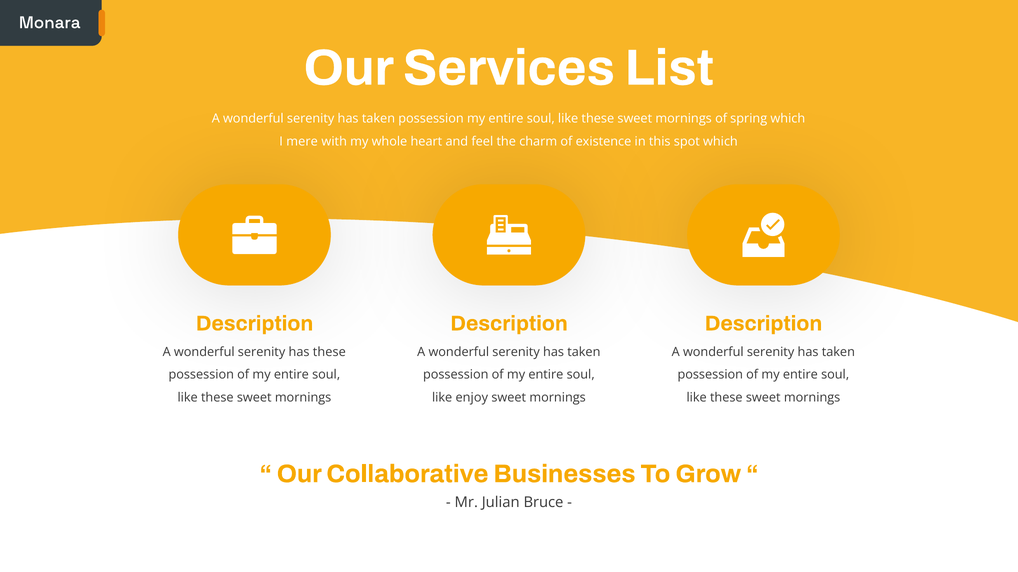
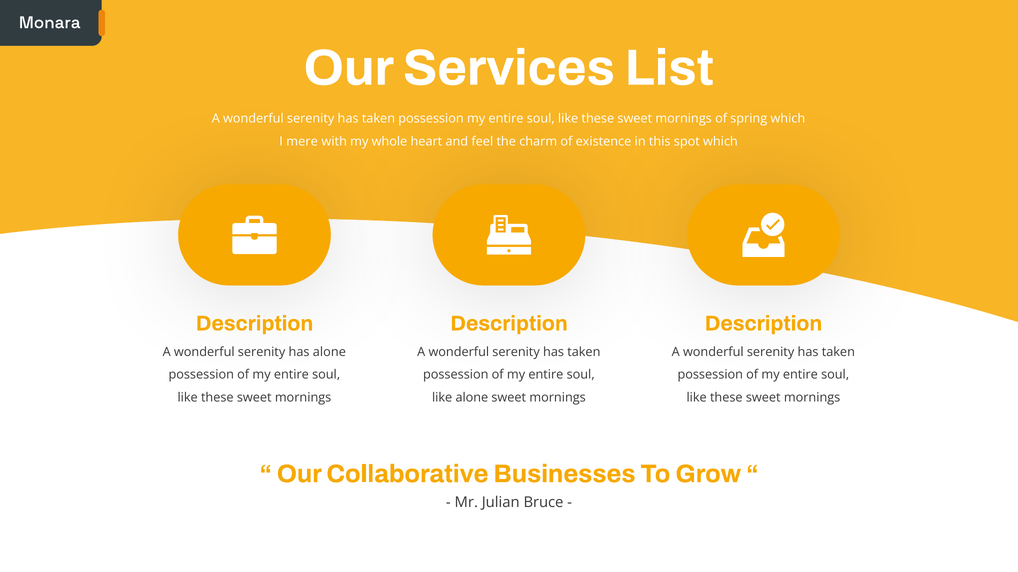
has these: these -> alone (329, 352)
like enjoy: enjoy -> alone (472, 398)
